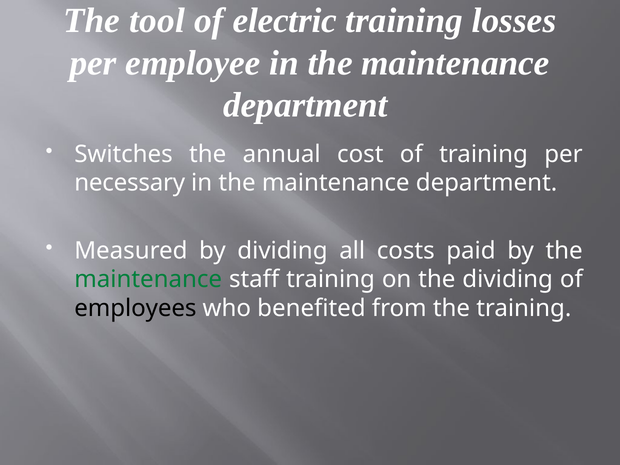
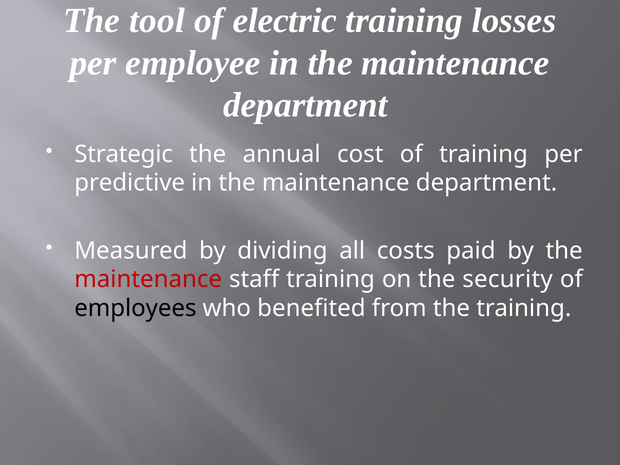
Switches: Switches -> Strategic (124, 154)
necessary: necessary -> predictive (130, 183)
maintenance colour: green -> red (148, 280)
the dividing: dividing -> security (508, 280)
